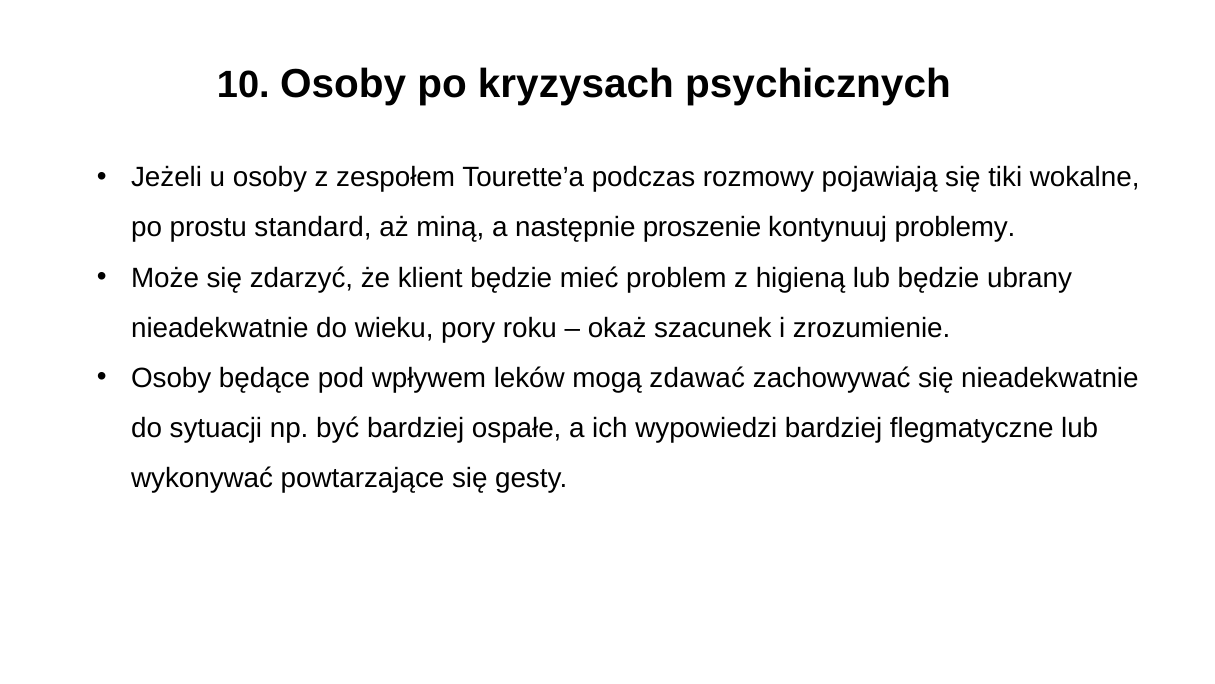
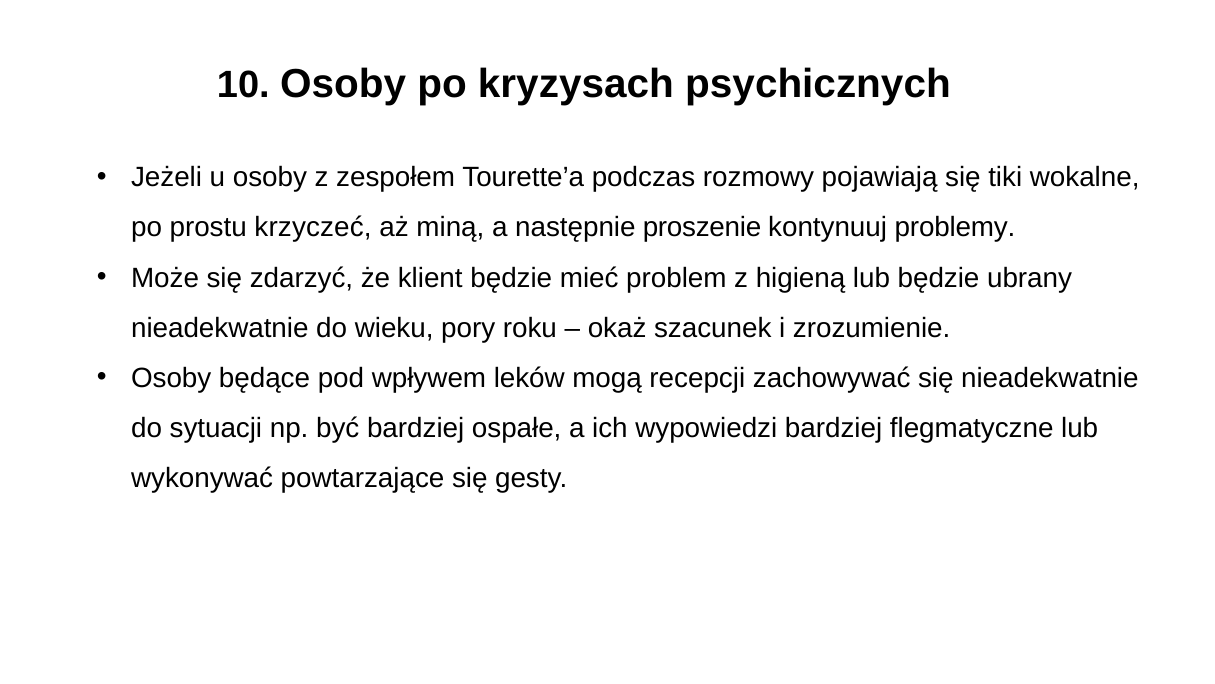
standard: standard -> krzyczeć (313, 228)
zdawać: zdawać -> recepcji (697, 378)
